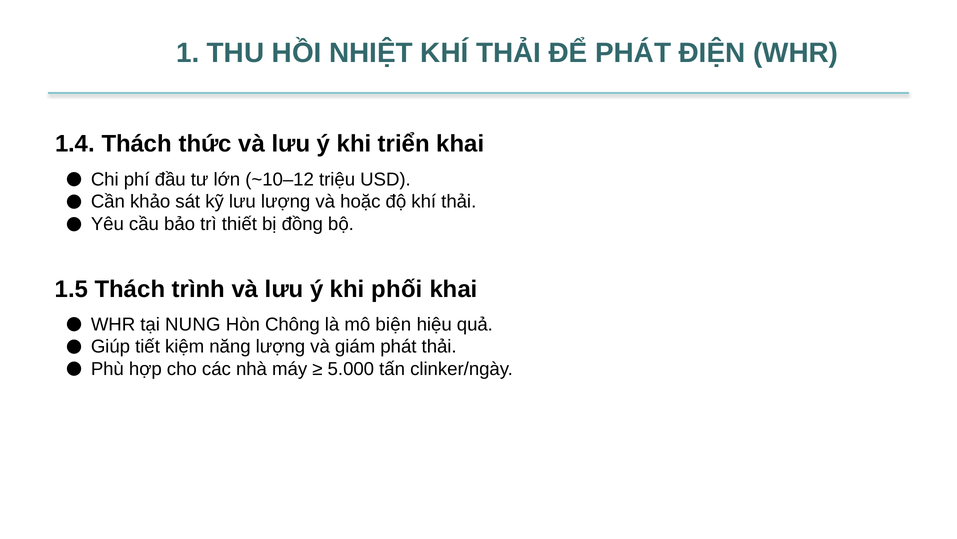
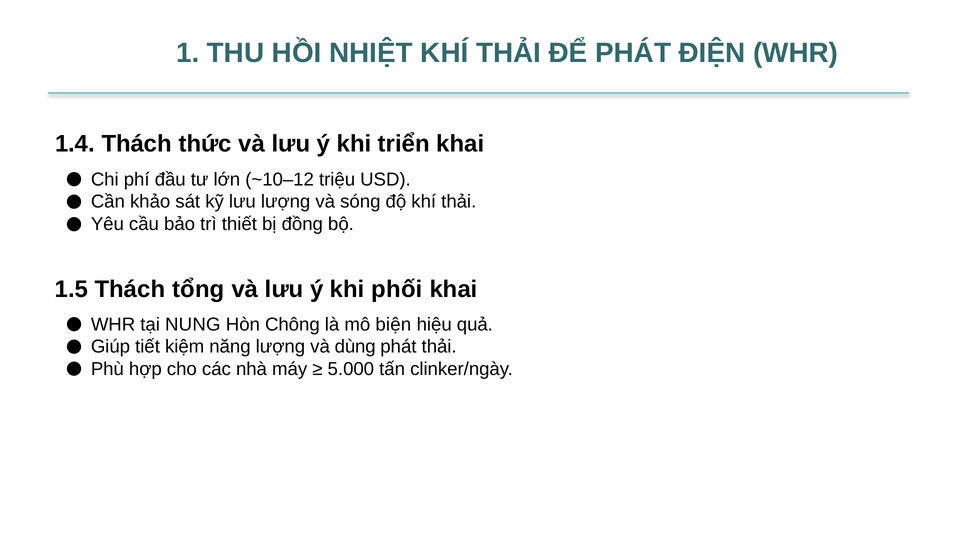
hoặc: hoặc -> sóng (360, 202)
trình: trình -> tổng (198, 289)
giám: giám -> dùng (355, 346)
